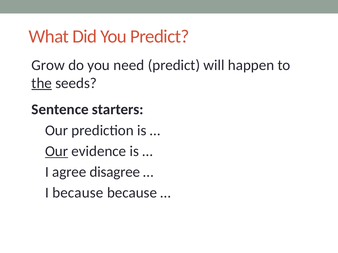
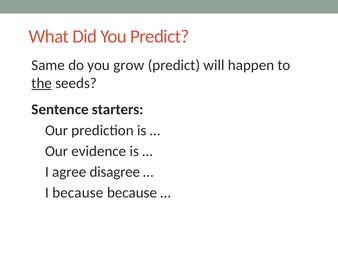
Grow: Grow -> Same (48, 65)
need: need -> grow (129, 65)
Our underline: present -> none (57, 151)
